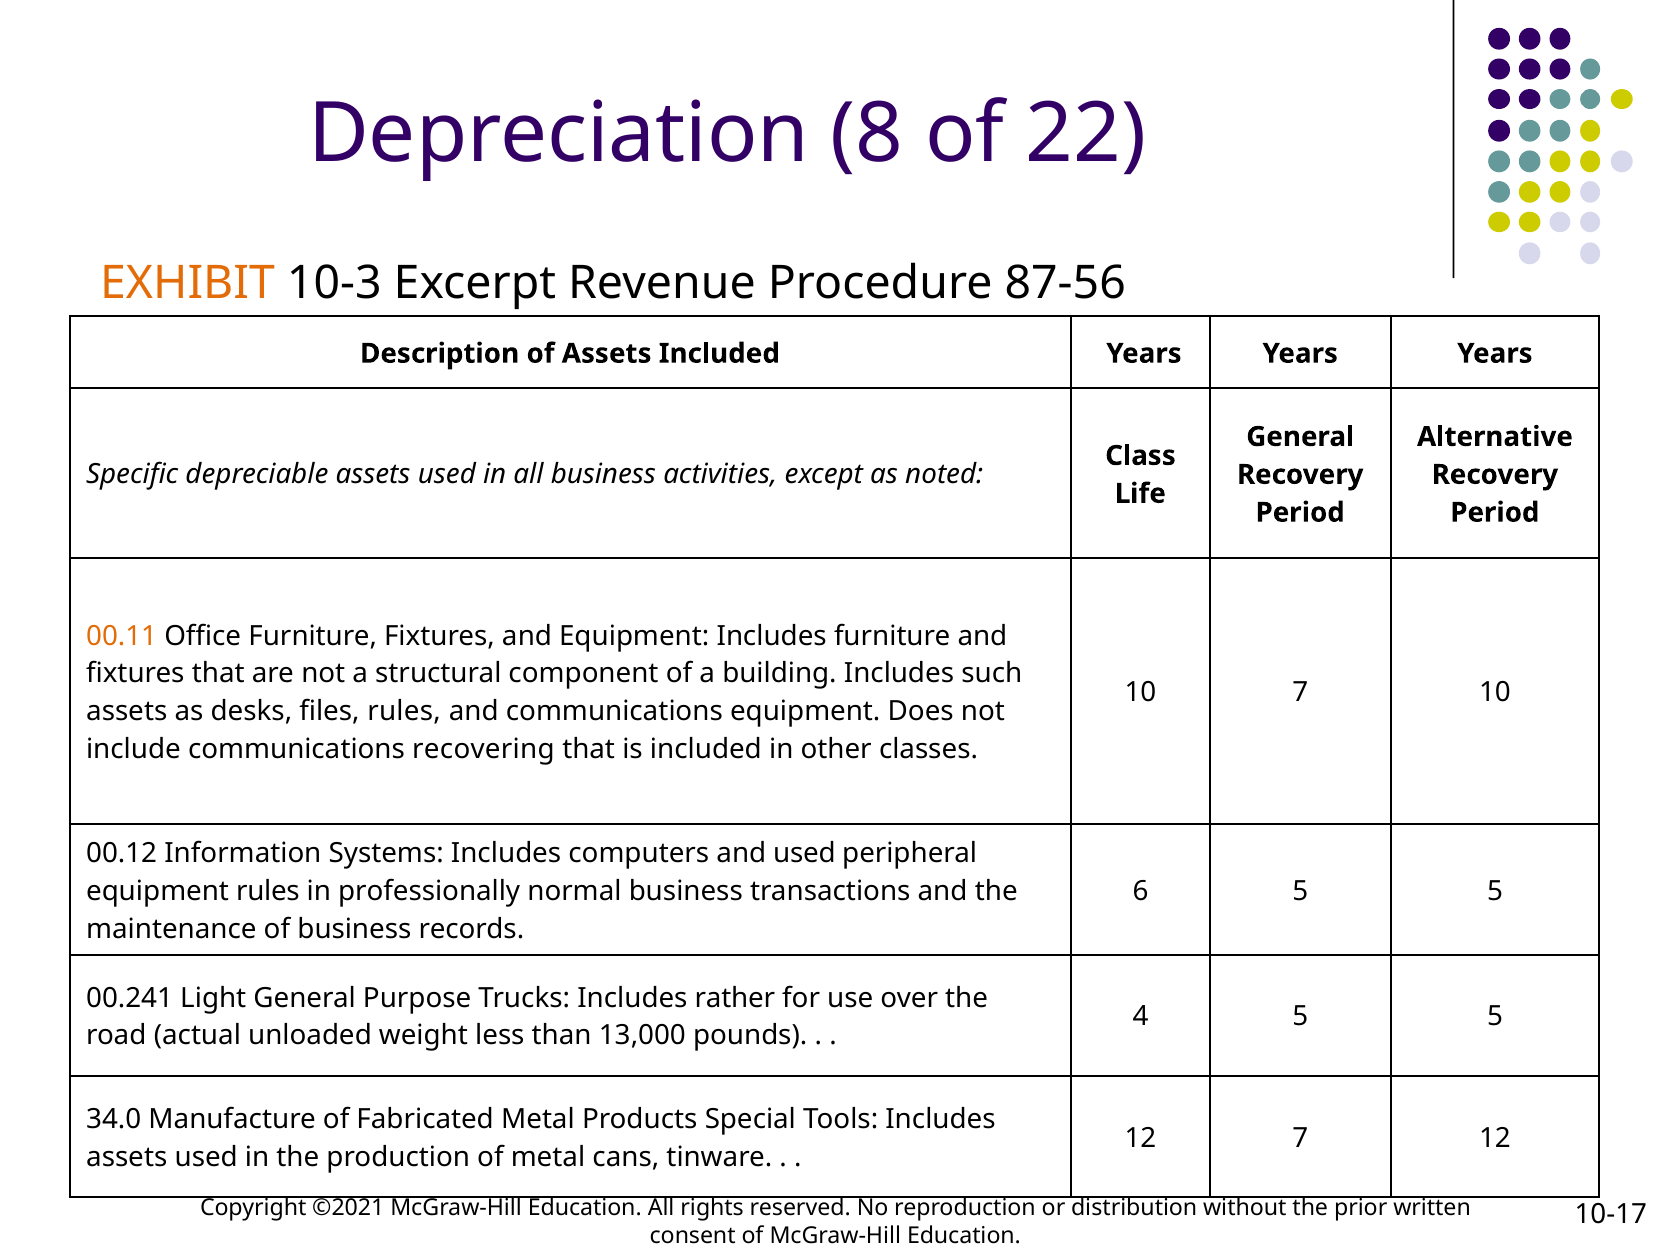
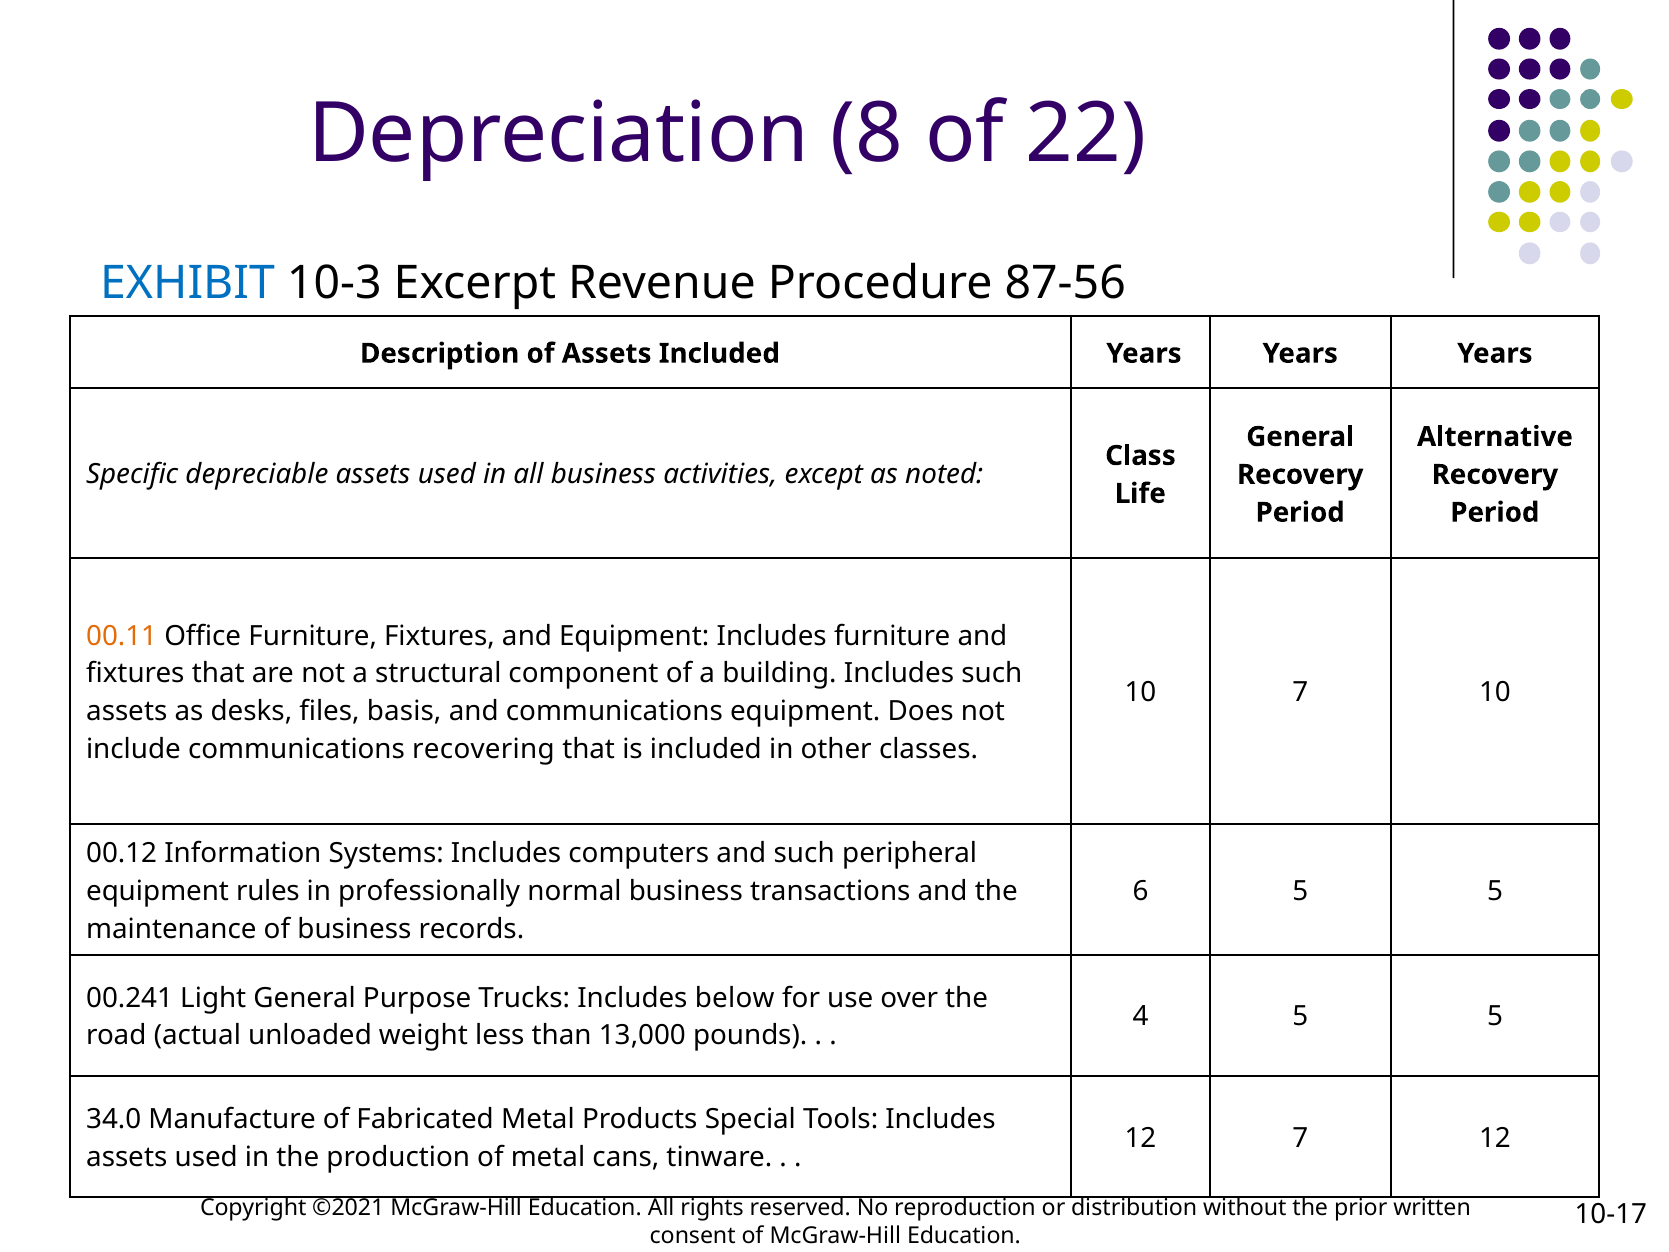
EXHIBIT colour: orange -> blue (188, 284)
files rules: rules -> basis (404, 711)
and used: used -> such (804, 853)
rather: rather -> below (735, 998)
